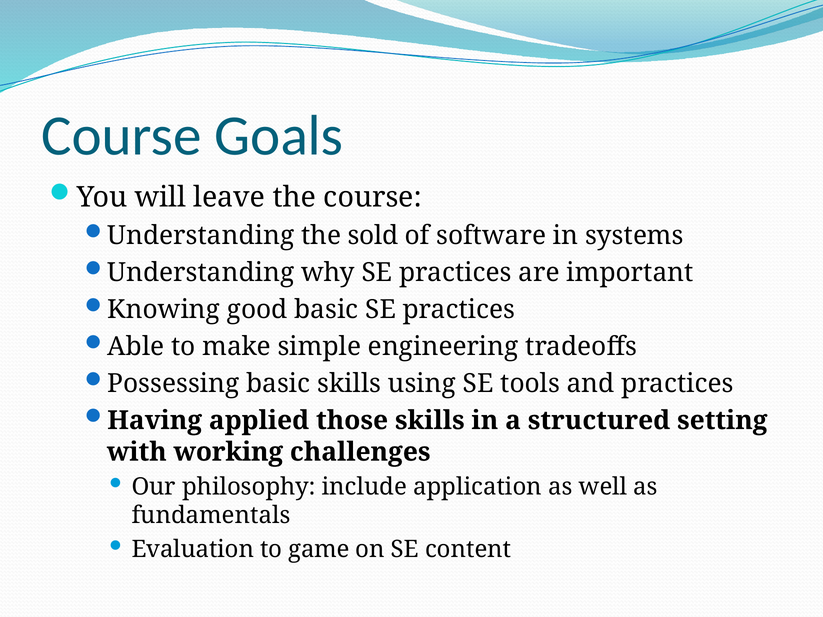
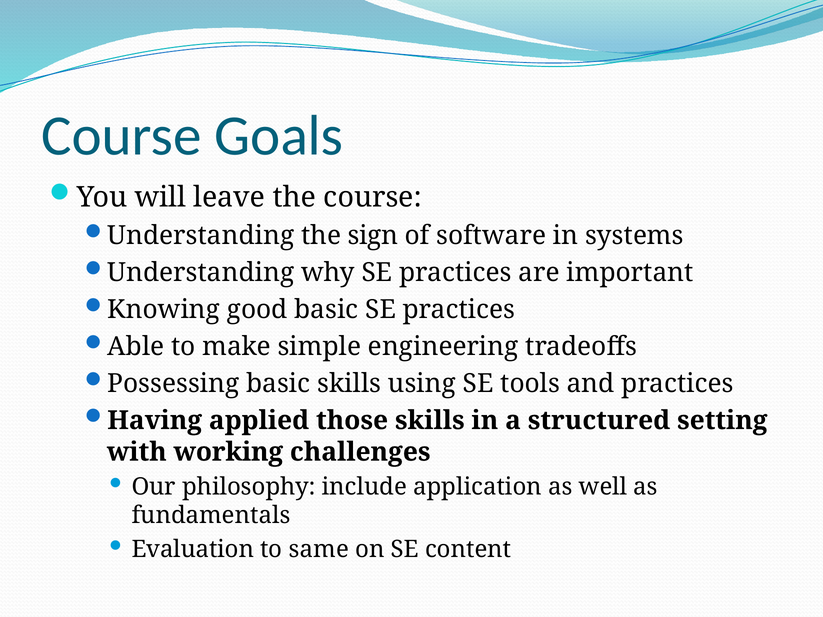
sold: sold -> sign (373, 236)
game: game -> same (319, 549)
